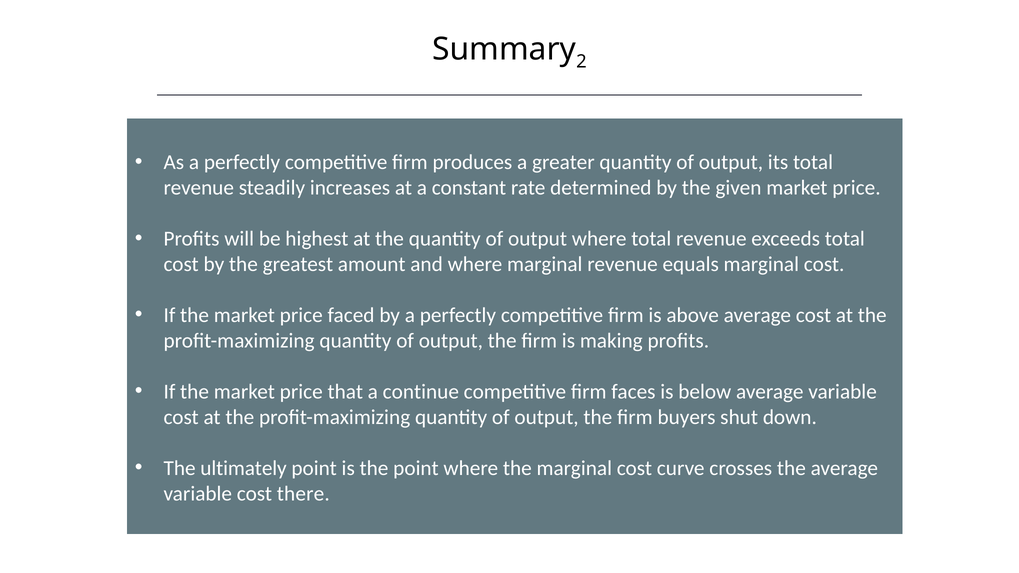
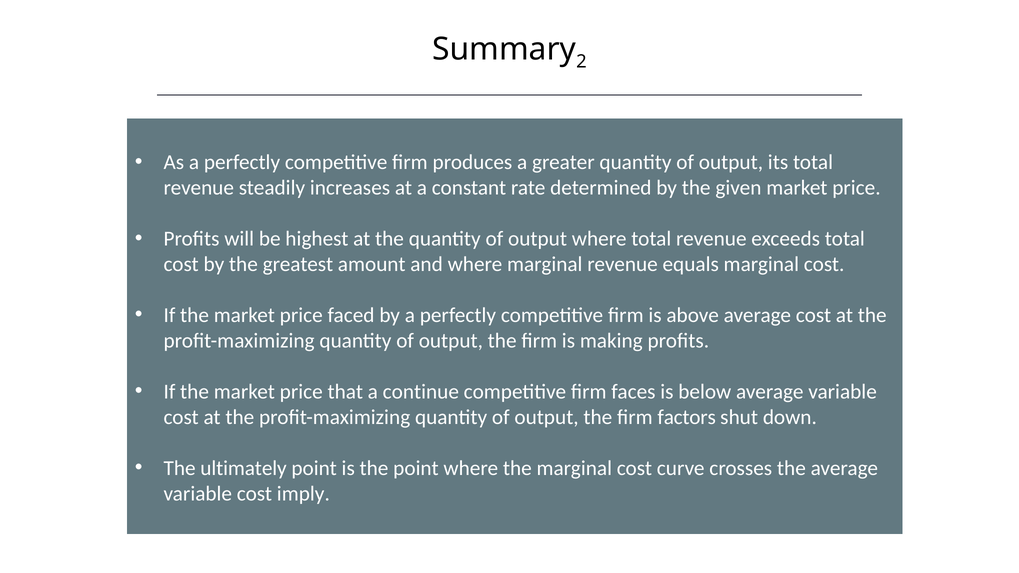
buyers: buyers -> factors (687, 417)
there: there -> imply (303, 494)
